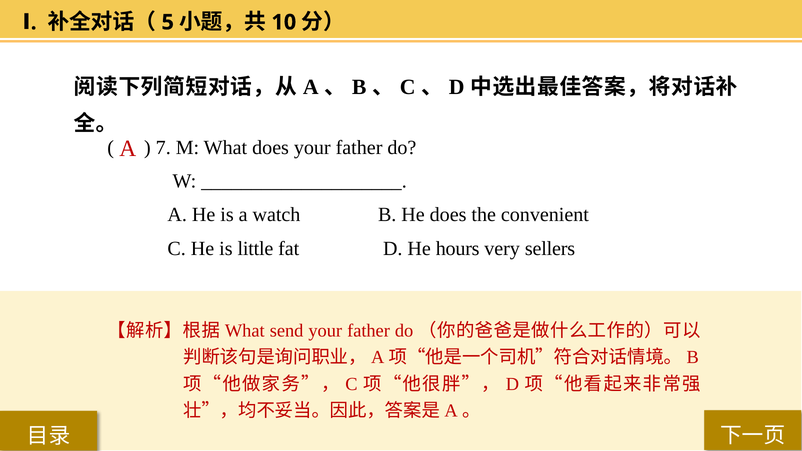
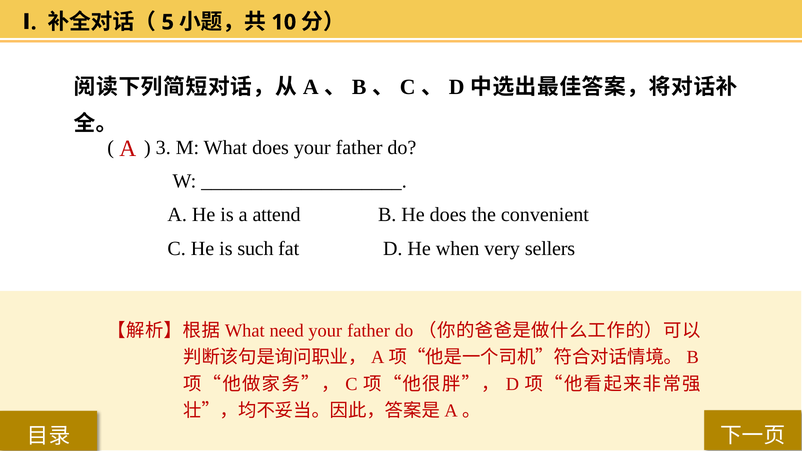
7: 7 -> 3 (163, 148)
watch: watch -> attend (277, 215)
little: little -> such (255, 249)
hours: hours -> when (458, 249)
send: send -> need (287, 331)
